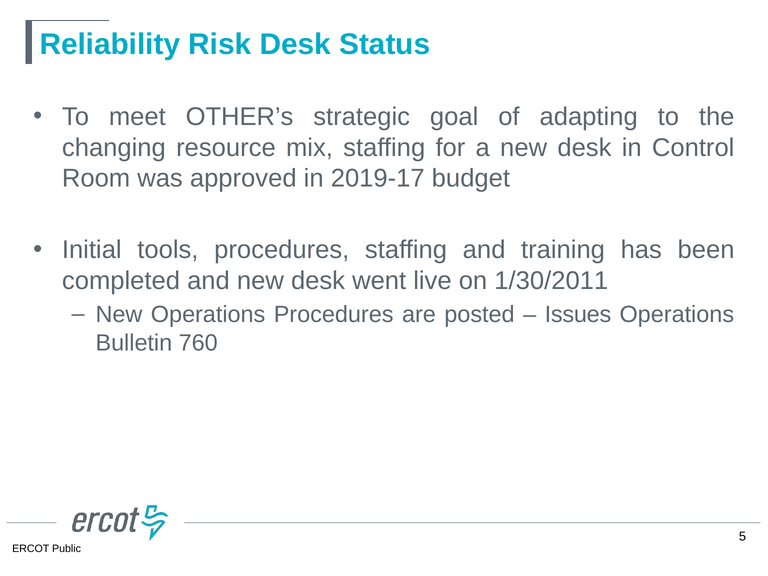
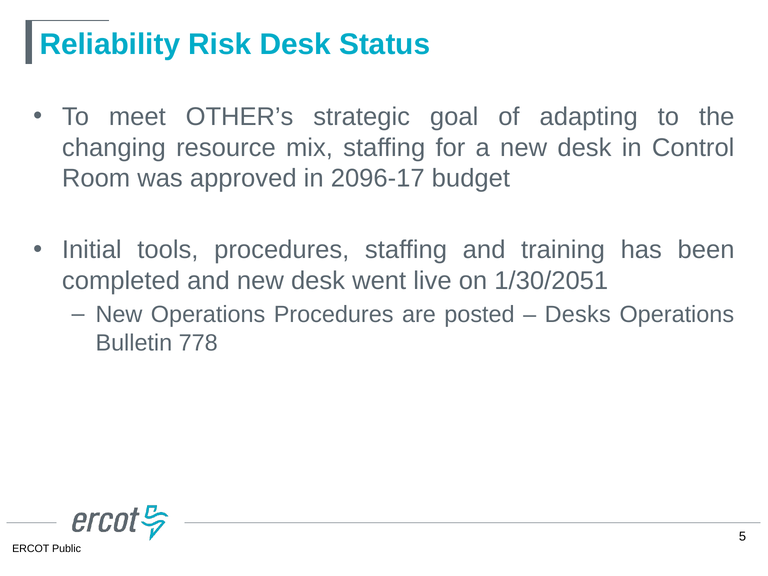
2019-17: 2019-17 -> 2096-17 (378, 178)
1/30/2011: 1/30/2011 -> 1/30/2051 (551, 281)
Issues: Issues -> Desks (578, 315)
760: 760 -> 778 (198, 343)
